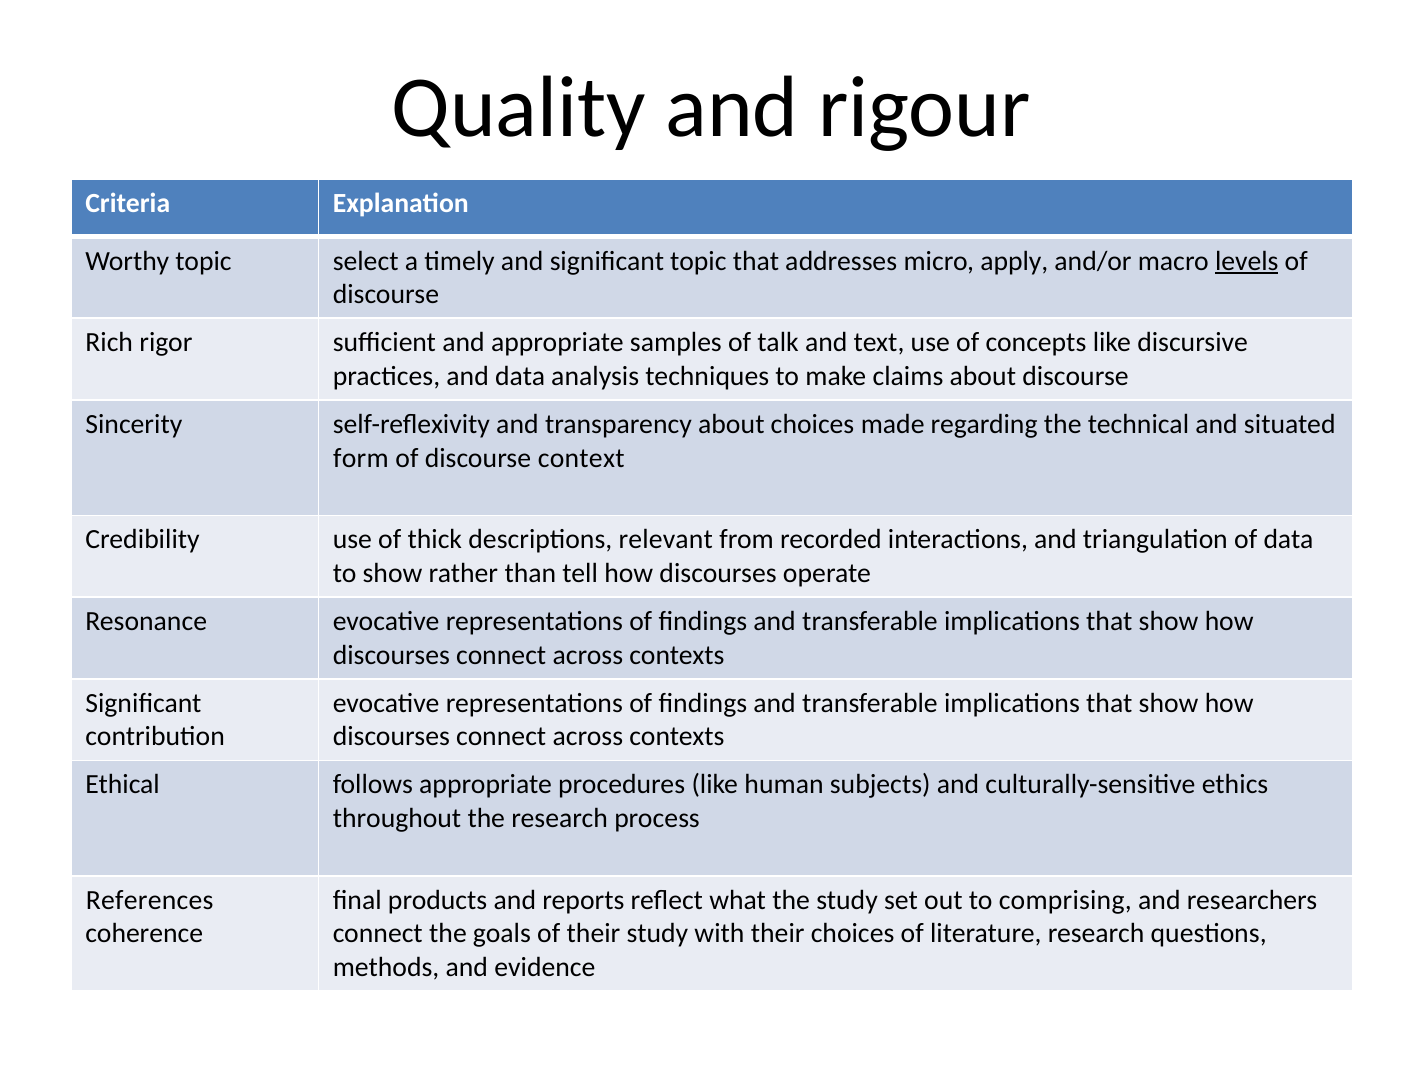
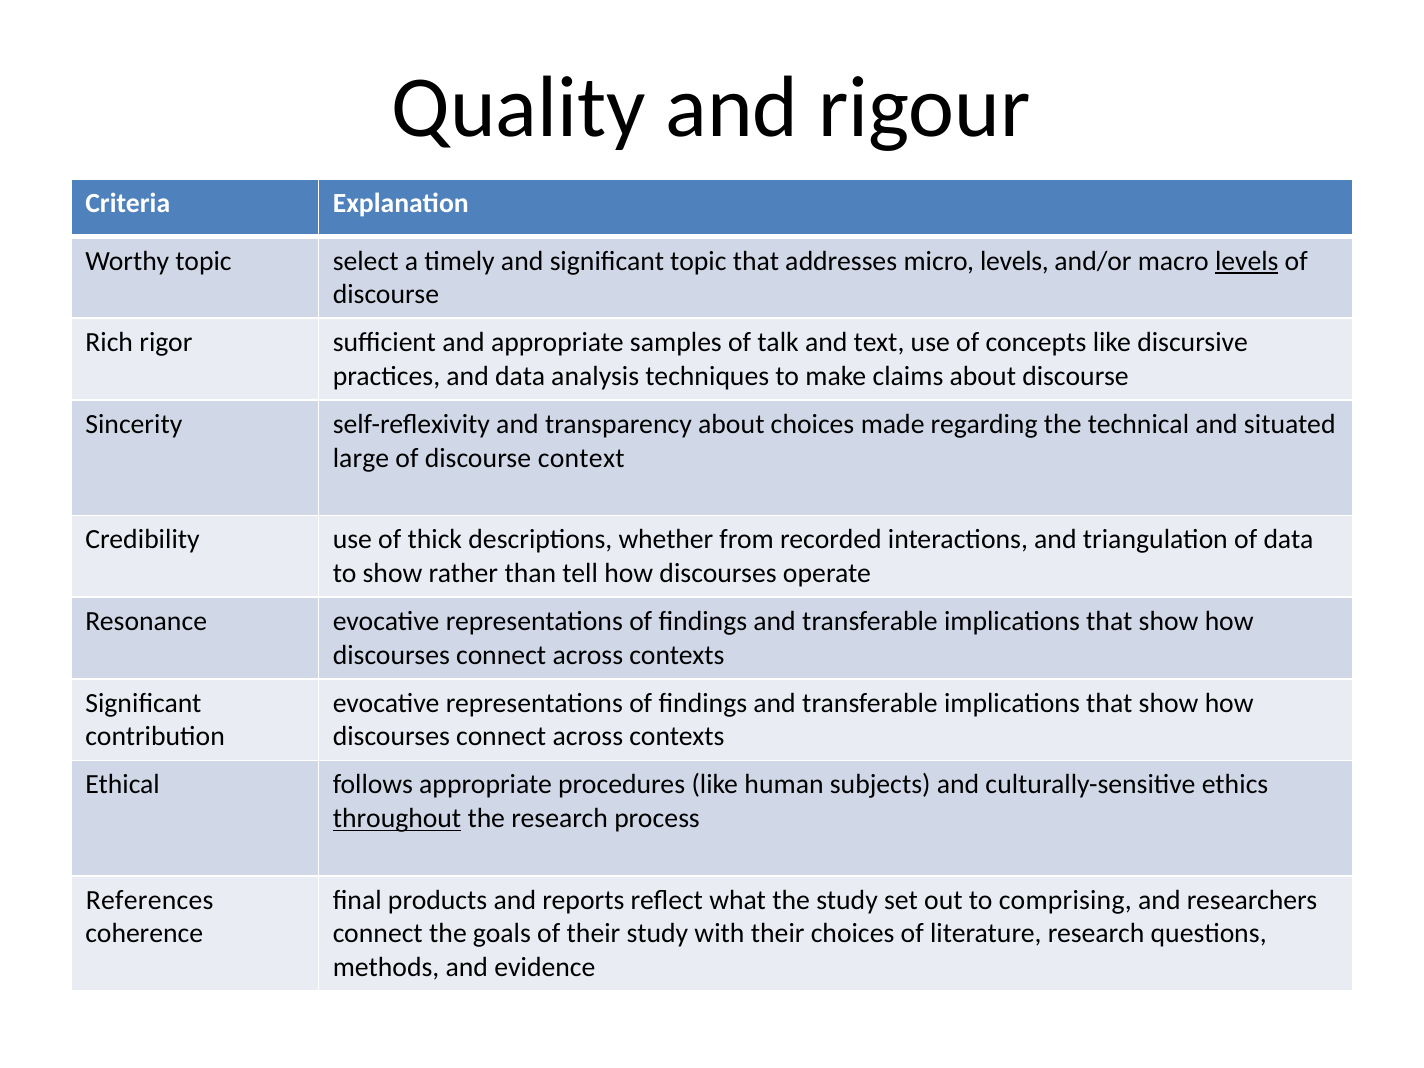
micro apply: apply -> levels (1014, 261)
form: form -> large (361, 458)
relevant: relevant -> whether (666, 540)
throughout underline: none -> present (397, 818)
